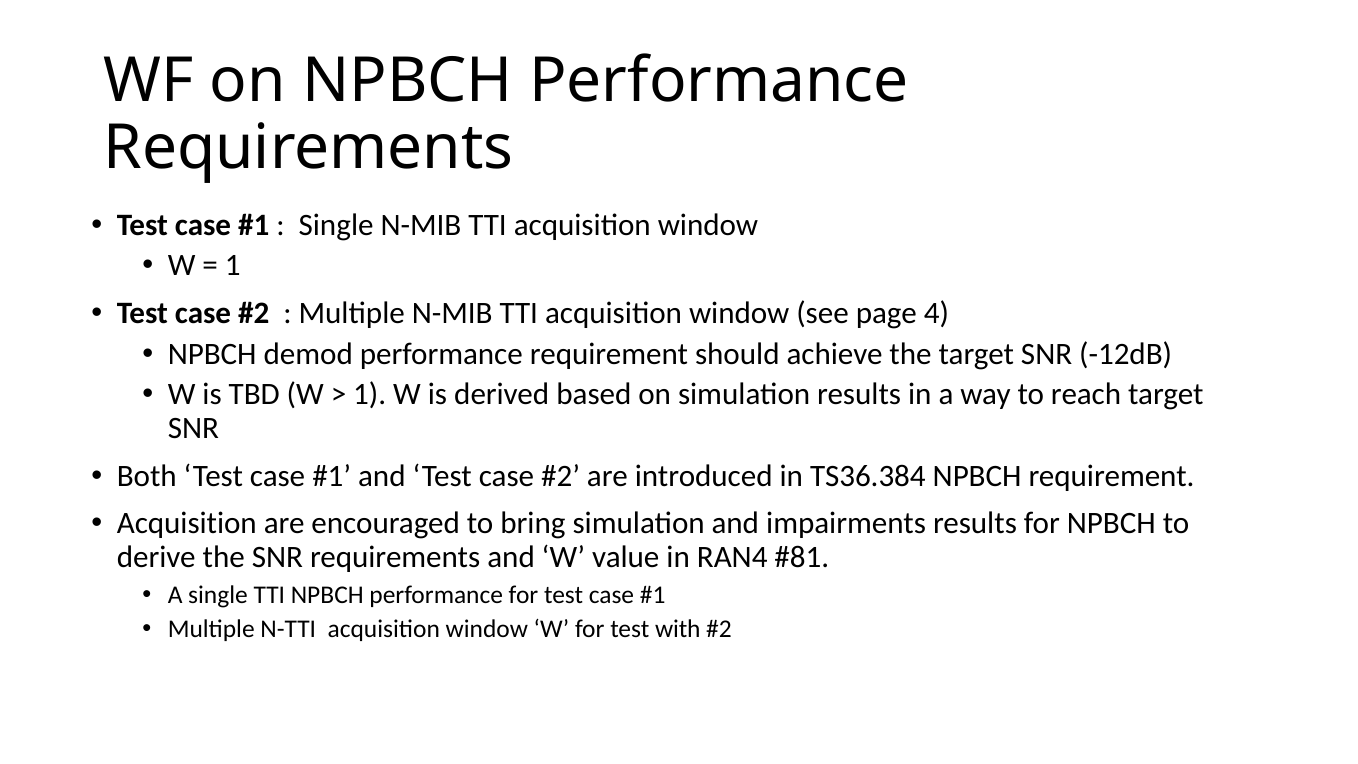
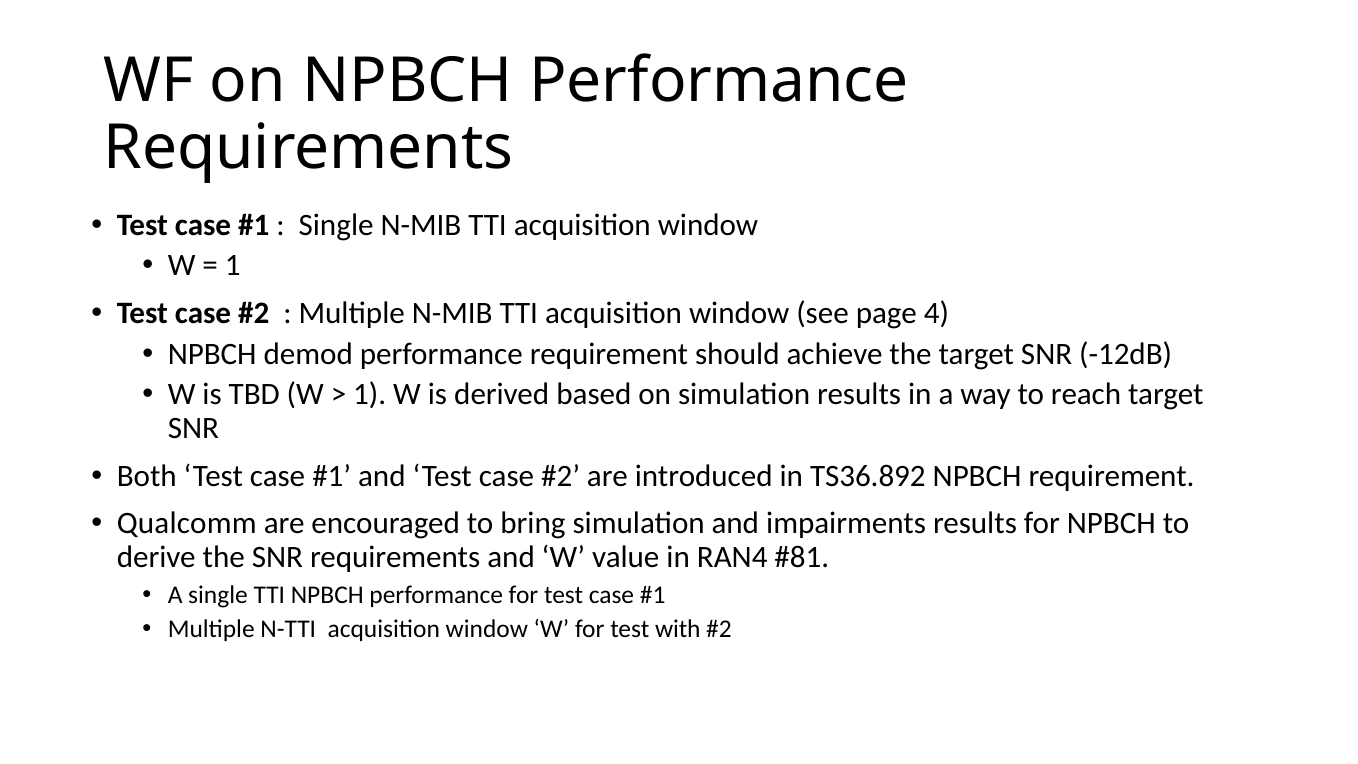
TS36.384: TS36.384 -> TS36.892 (868, 476)
Acquisition: Acquisition -> Qualcomm (187, 524)
